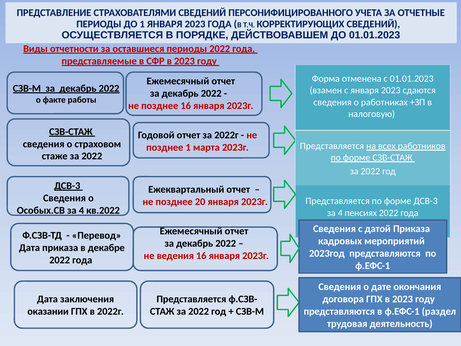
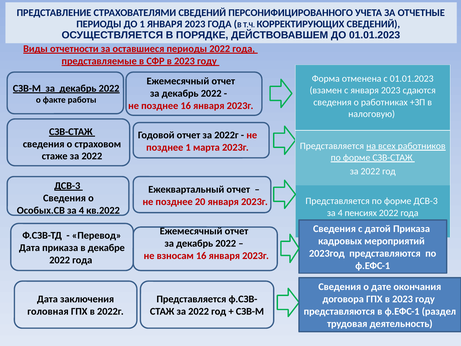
ведения: ведения -> взносам (175, 255)
оказании: оказании -> головная (48, 311)
